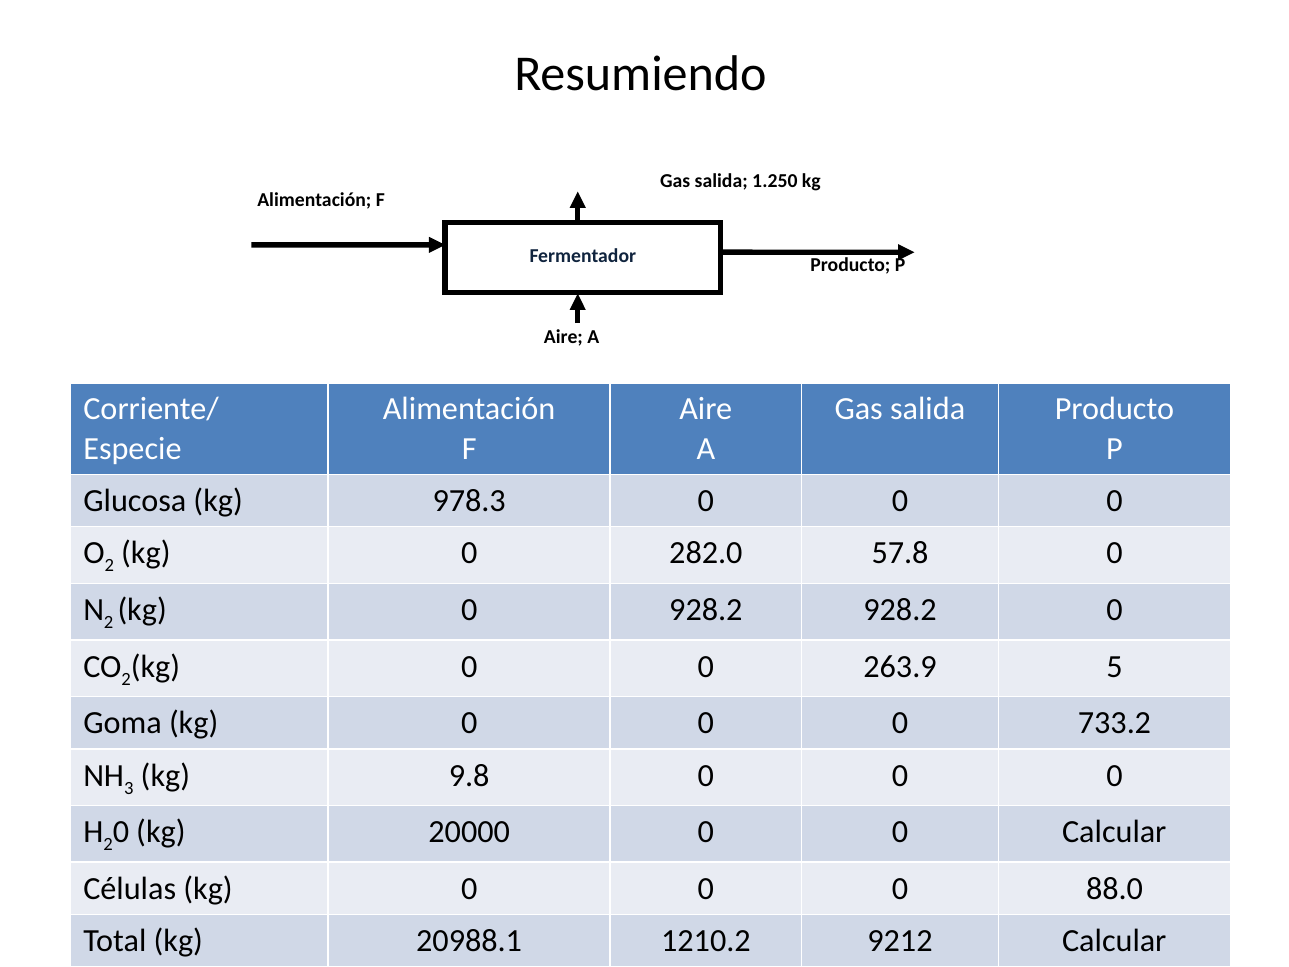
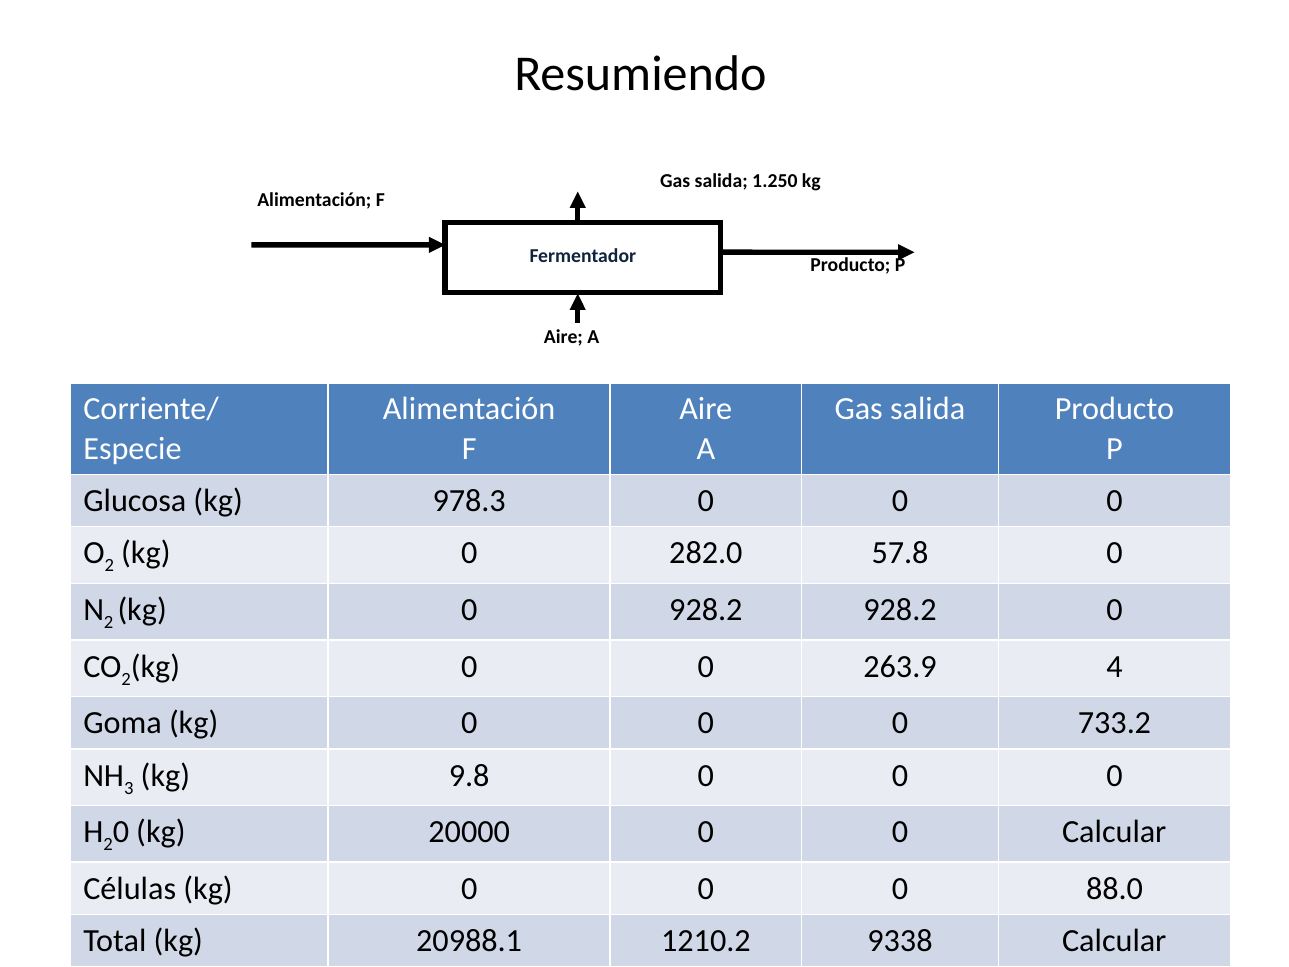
5: 5 -> 4 (1114, 666)
9212: 9212 -> 9338 (900, 941)
